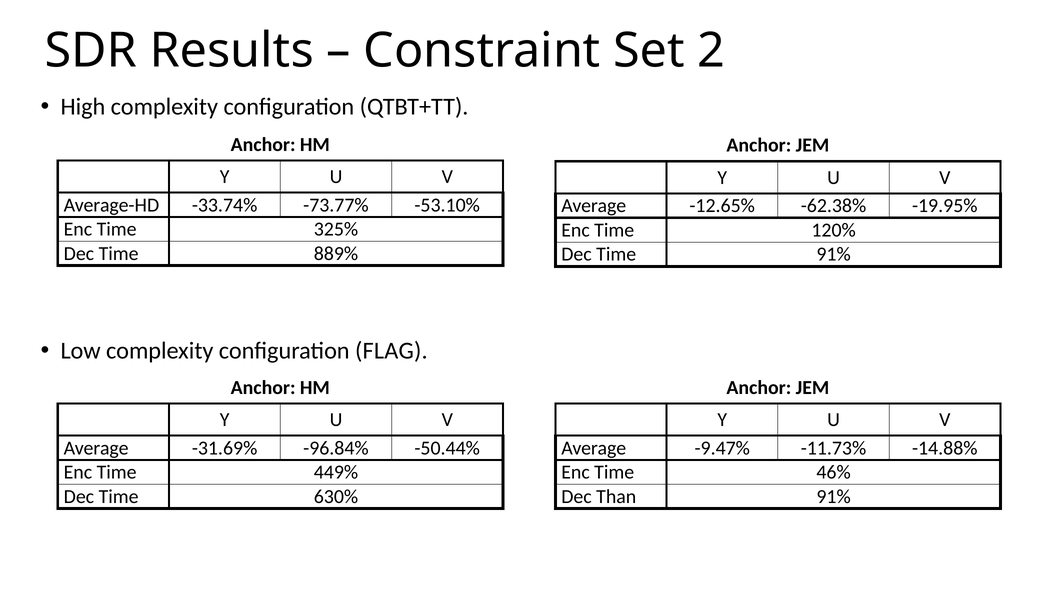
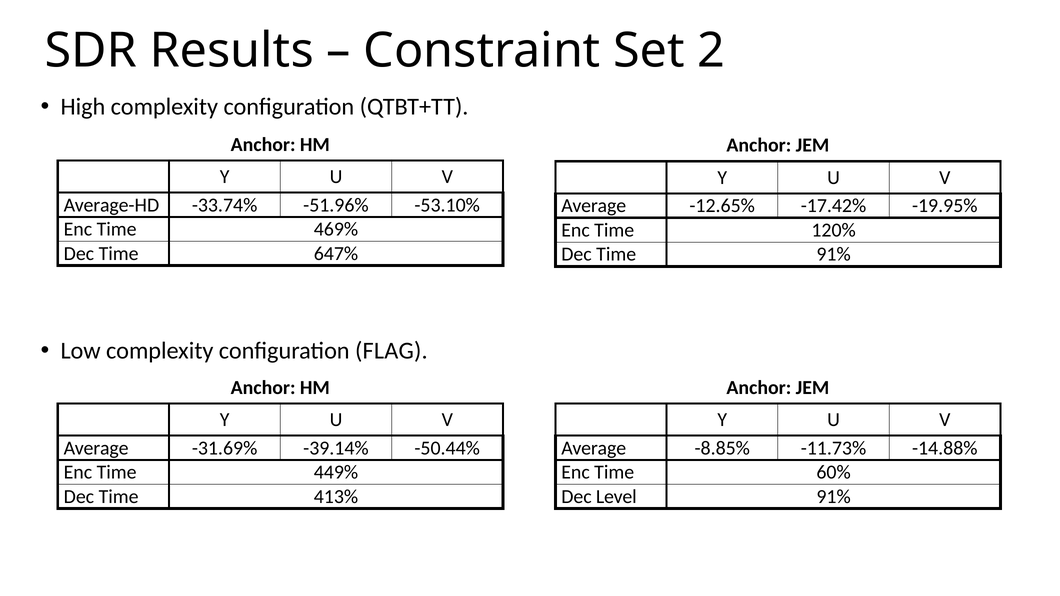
-73.77%: -73.77% -> -51.96% (336, 205)
-62.38%: -62.38% -> -17.42% (834, 206)
325%: 325% -> 469% (336, 229)
889%: 889% -> 647% (336, 254)
-96.84%: -96.84% -> -39.14% (336, 448)
-9.47%: -9.47% -> -8.85% (722, 448)
46%: 46% -> 60% (834, 472)
630%: 630% -> 413% (336, 497)
Than: Than -> Level (616, 497)
